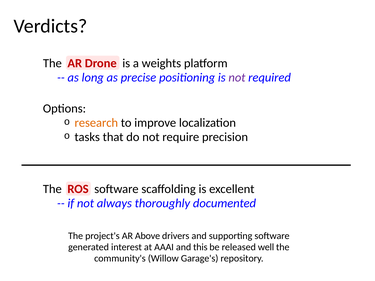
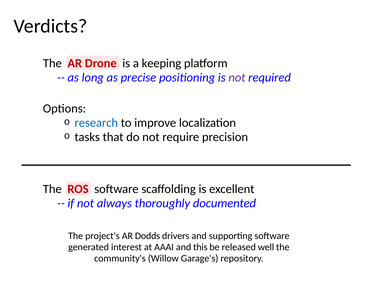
weights: weights -> keeping (161, 63)
research colour: orange -> blue (96, 123)
Above: Above -> Dodds (148, 236)
